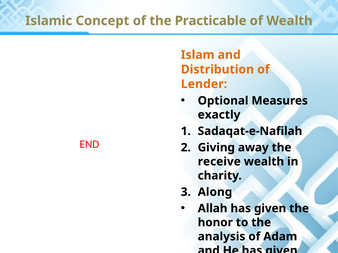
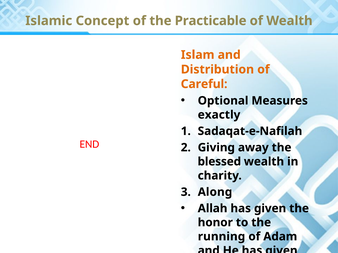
Lender: Lender -> Careful (204, 84)
receive: receive -> blessed (219, 162)
analysis: analysis -> running (221, 237)
